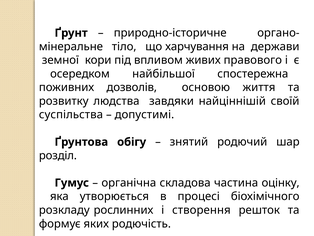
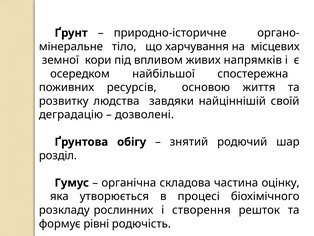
держави: держави -> місцевих (275, 46)
правового: правового -> напрямків (253, 60)
дозволів: дозволів -> ресурсів (132, 87)
суспільства: суспільства -> деградацію (71, 114)
допустимі: допустимі -> дозволені (144, 114)
яких: яких -> рівні (96, 223)
